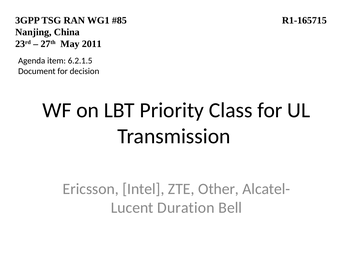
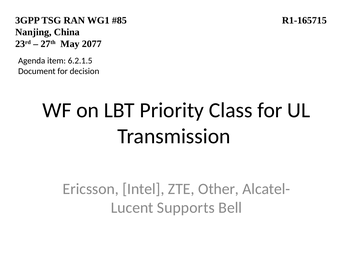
2011: 2011 -> 2077 (92, 44)
Duration: Duration -> Supports (186, 208)
